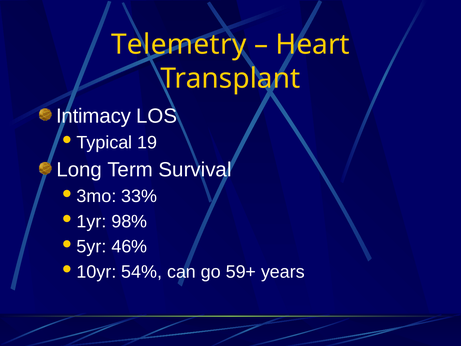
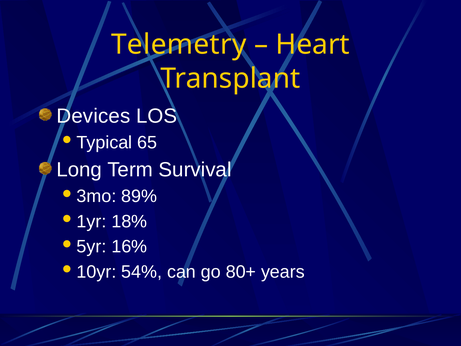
Intimacy: Intimacy -> Devices (93, 116)
19: 19 -> 65 (147, 142)
33%: 33% -> 89% (139, 196)
98%: 98% -> 18% (129, 221)
46%: 46% -> 16% (129, 246)
59+: 59+ -> 80+ (241, 272)
